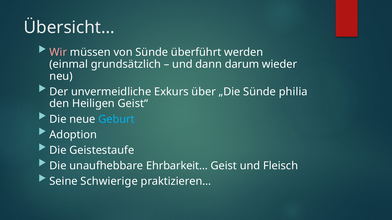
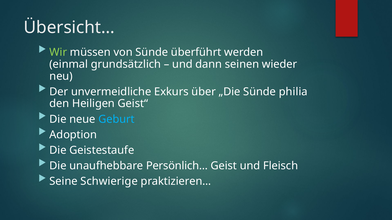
Wir colour: pink -> light green (58, 52)
darum: darum -> seinen (242, 64)
Ehrbarkeit…: Ehrbarkeit… -> Persönlich… (177, 166)
